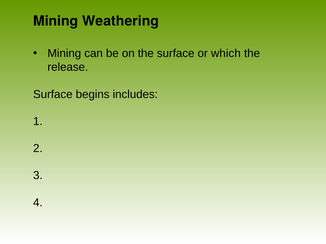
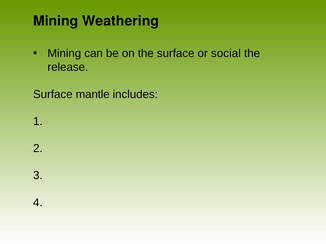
which: which -> social (226, 54)
begins: begins -> mantle (93, 94)
